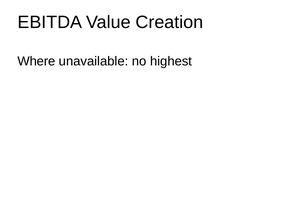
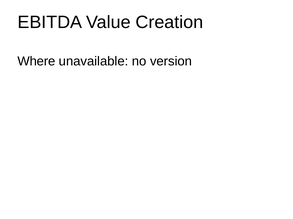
highest: highest -> version (171, 61)
